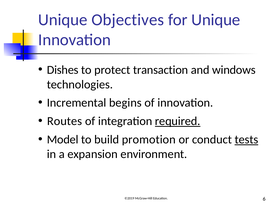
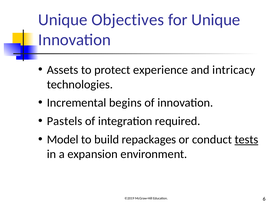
Dishes: Dishes -> Assets (63, 70)
transaction: transaction -> experience (161, 70)
windows: windows -> intricacy (234, 70)
Routes: Routes -> Pastels (65, 121)
required underline: present -> none (178, 121)
promotion: promotion -> repackages (149, 140)
